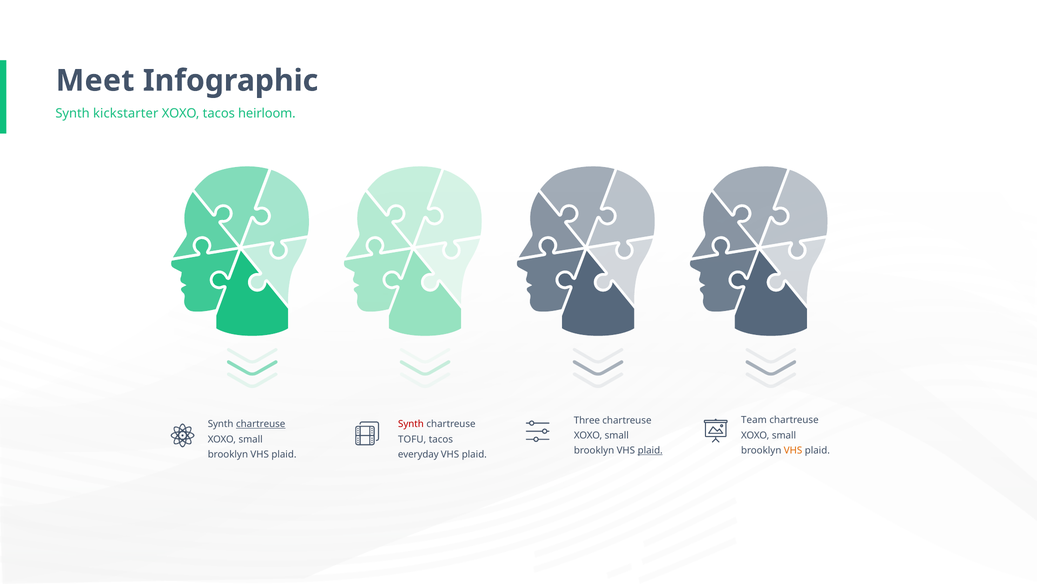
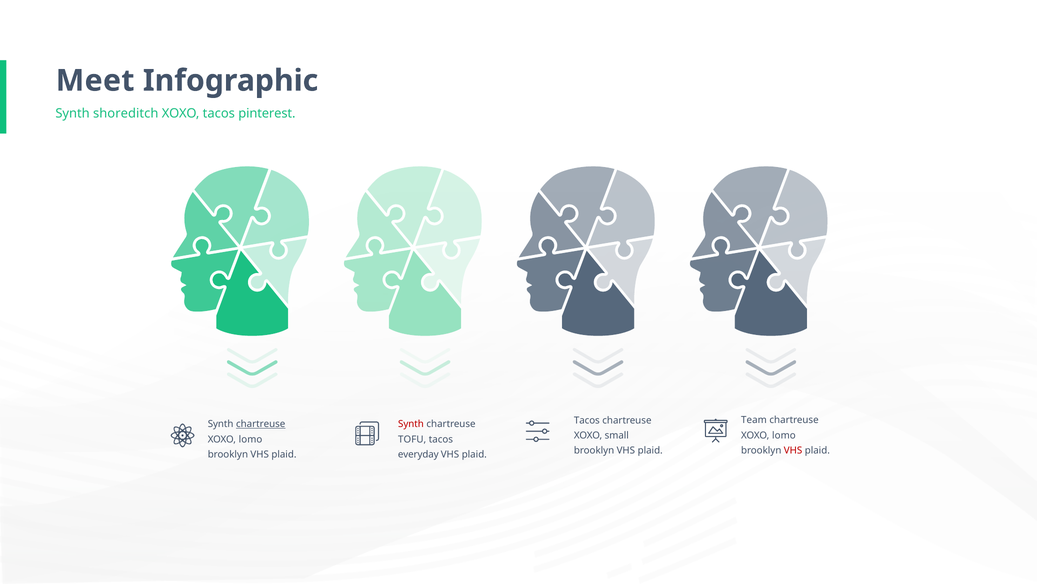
kickstarter: kickstarter -> shoreditch (126, 113)
heirloom: heirloom -> pinterest (267, 113)
Three: Three -> Tacos (587, 420)
small: small -> lomo (784, 435)
small: small -> lomo (251, 439)
VHS colour: orange -> red (793, 450)
plaid underline: present -> none (650, 450)
